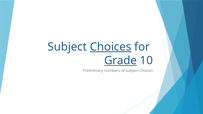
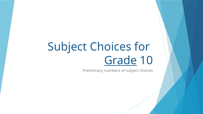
Choices underline: present -> none (111, 47)
